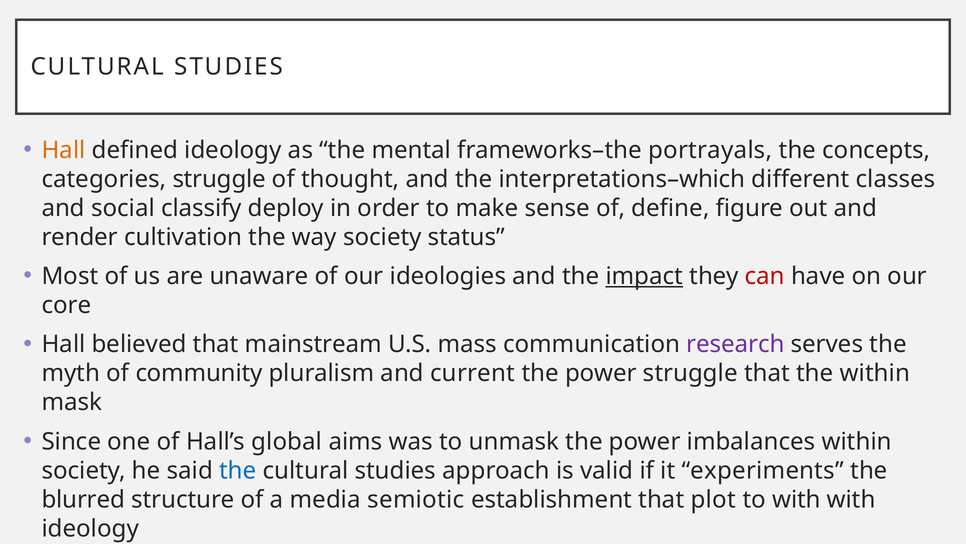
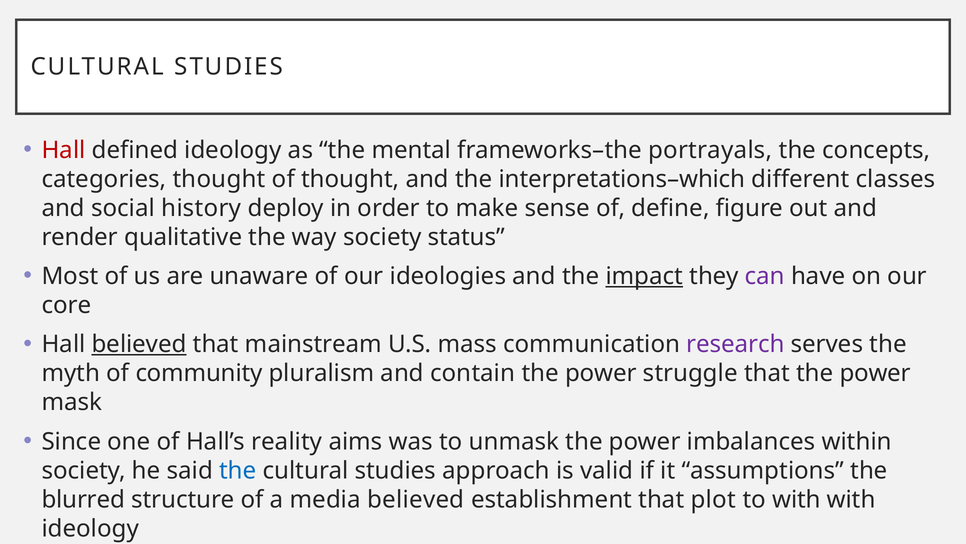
Hall colour: orange -> red (64, 150)
categories struggle: struggle -> thought (219, 179)
classify: classify -> history (201, 208)
cultivation: cultivation -> qualitative (183, 237)
can colour: red -> purple (765, 276)
believed underline: none -> present (139, 344)
current: current -> contain (473, 373)
that the within: within -> power (875, 373)
global: global -> reality (287, 441)
experiments: experiments -> assumptions (763, 470)
media semiotic: semiotic -> believed (416, 499)
